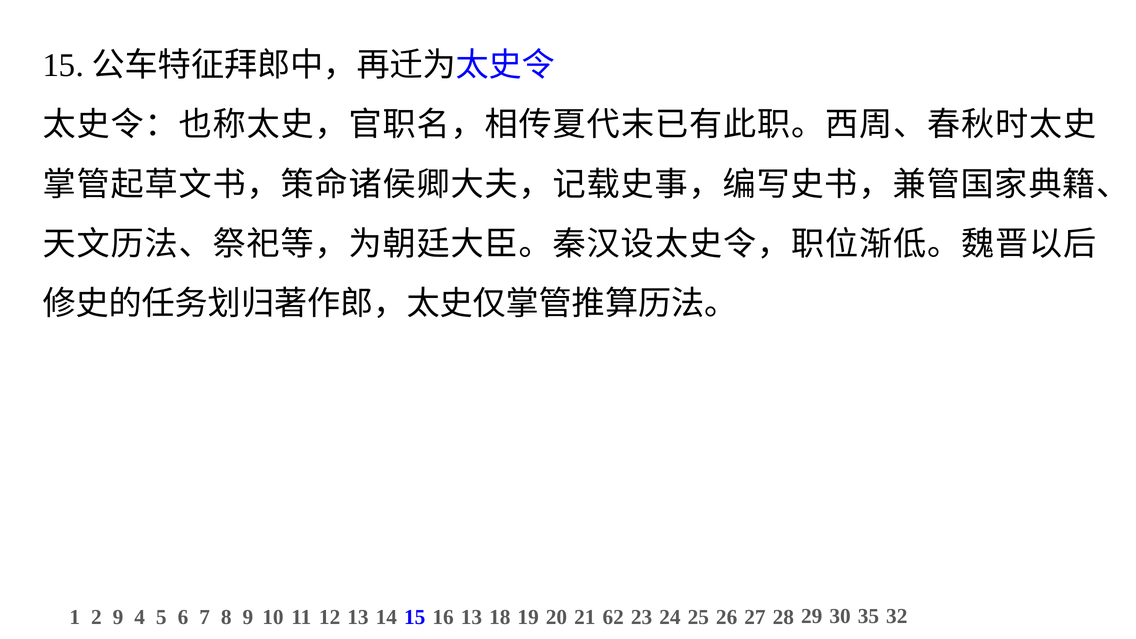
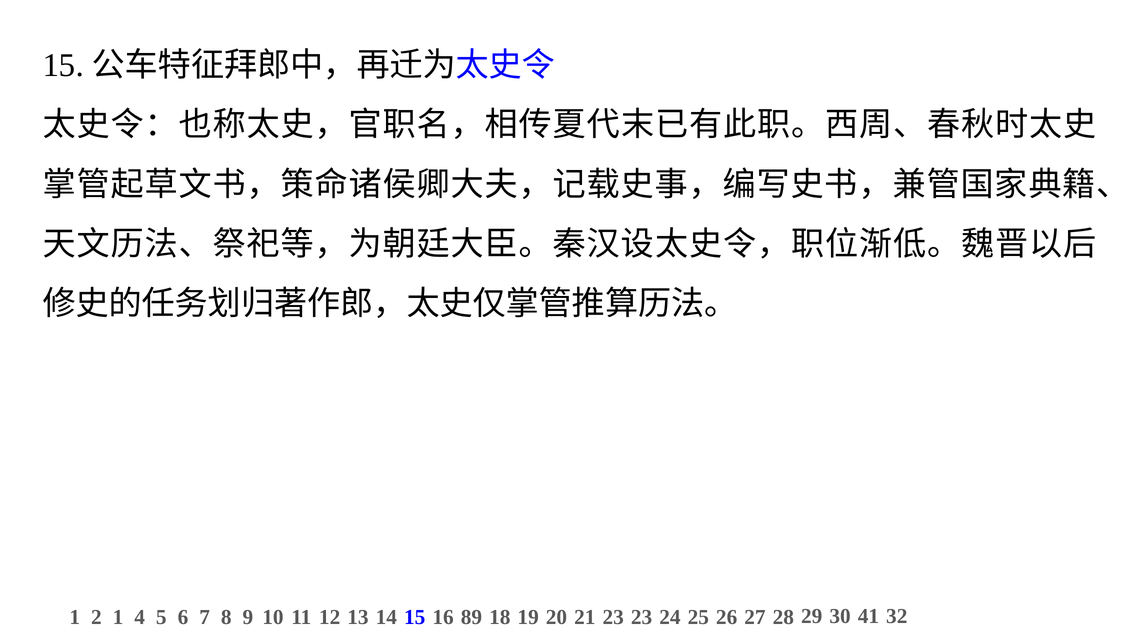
2 9: 9 -> 1 (118, 617)
16 13: 13 -> 89 (471, 617)
21 62: 62 -> 23 (613, 617)
35: 35 -> 41 (868, 616)
